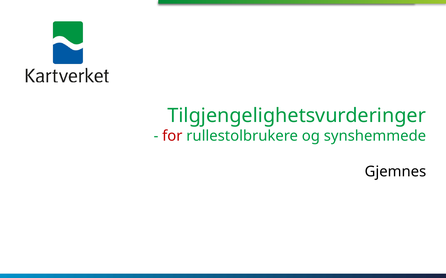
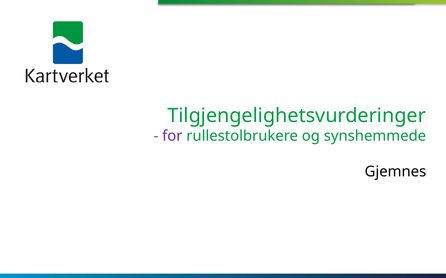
for colour: red -> purple (172, 136)
